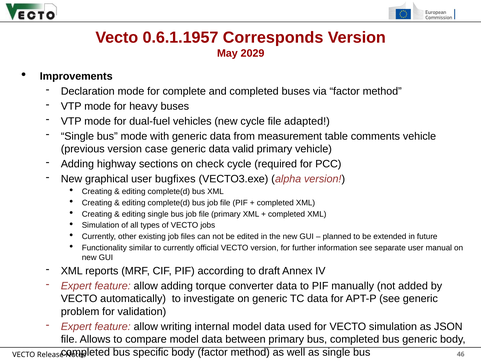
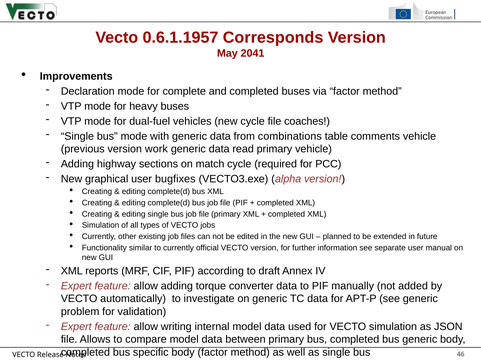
2029: 2029 -> 2041 (253, 53)
adapted: adapted -> coaches (307, 121)
measurement: measurement -> combinations (290, 136)
case: case -> work (156, 149)
valid: valid -> read (243, 149)
check: check -> match (210, 164)
